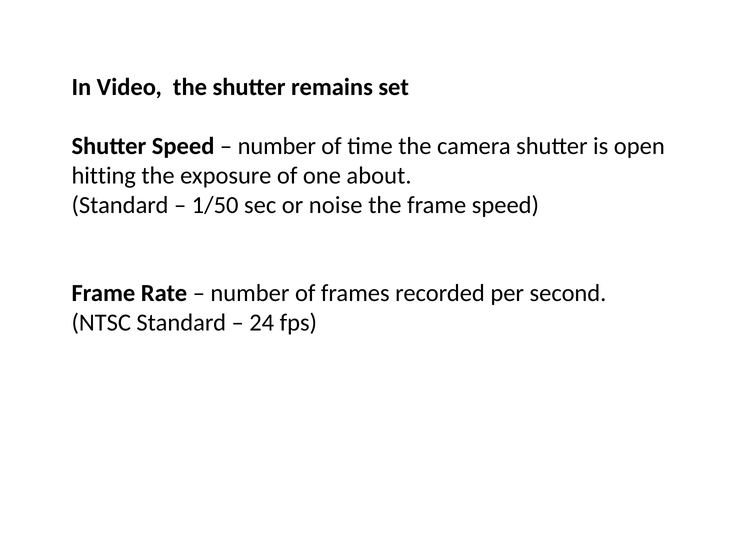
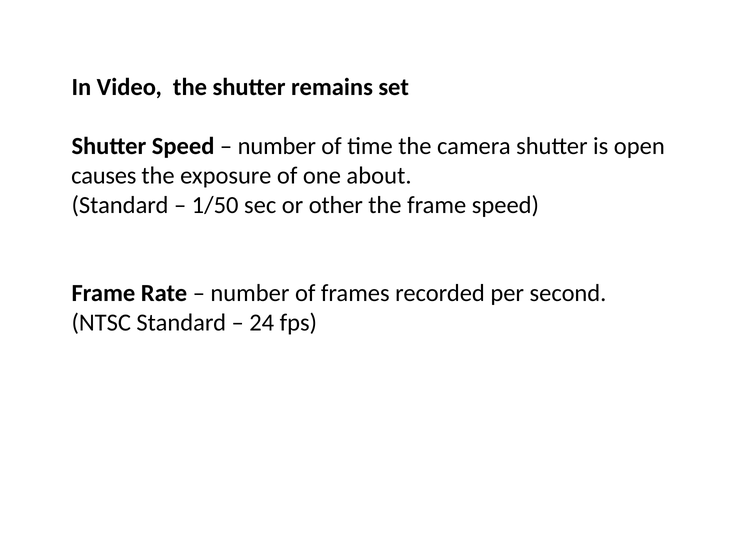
hitting: hitting -> causes (104, 176)
noise: noise -> other (336, 205)
